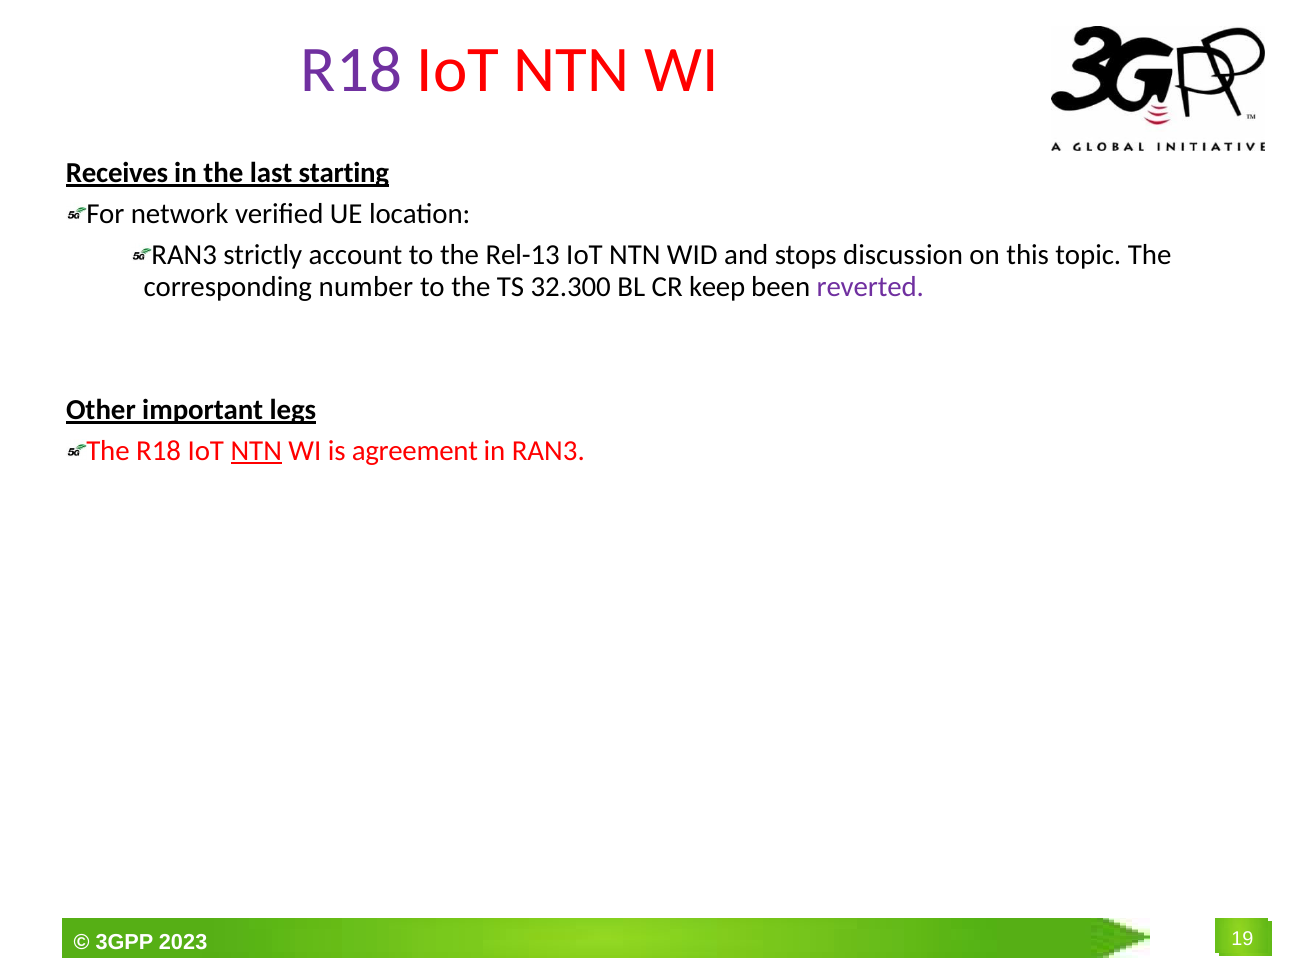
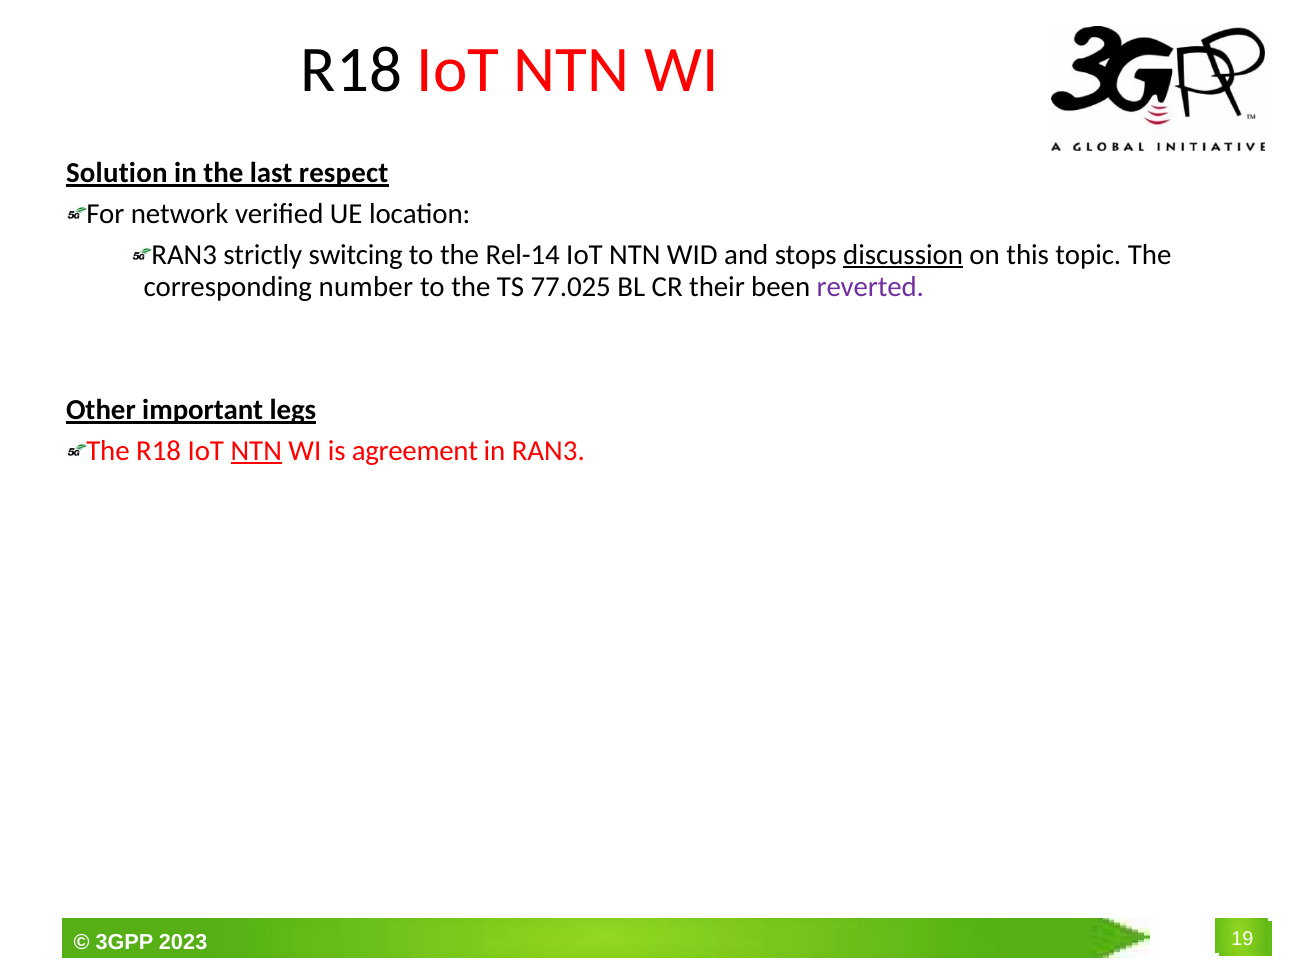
R18 colour: purple -> black (352, 70)
Receives: Receives -> Solution (117, 173)
starting: starting -> respect (344, 173)
account: account -> switcing (356, 255)
Rel-13: Rel-13 -> Rel-14 (523, 255)
discussion underline: none -> present (903, 255)
32.300: 32.300 -> 77.025 (571, 287)
keep: keep -> their (717, 287)
